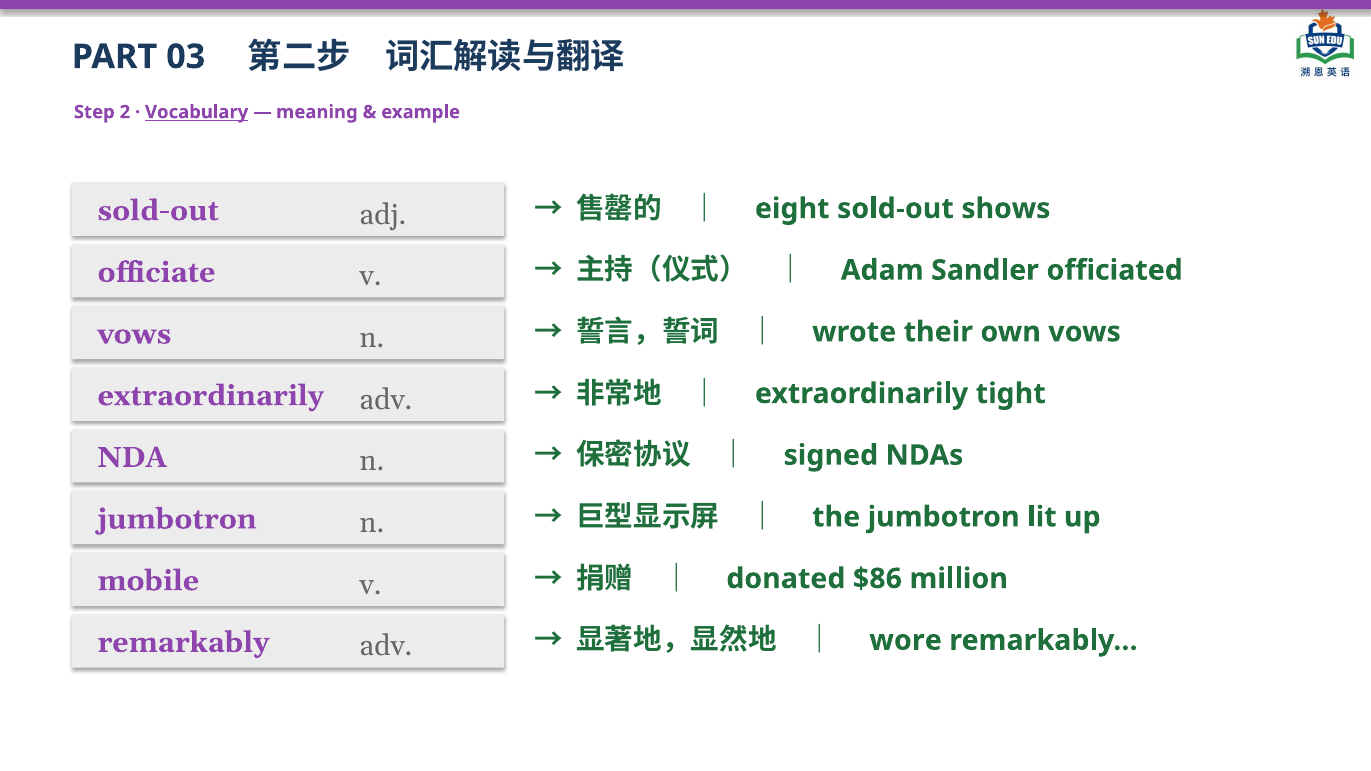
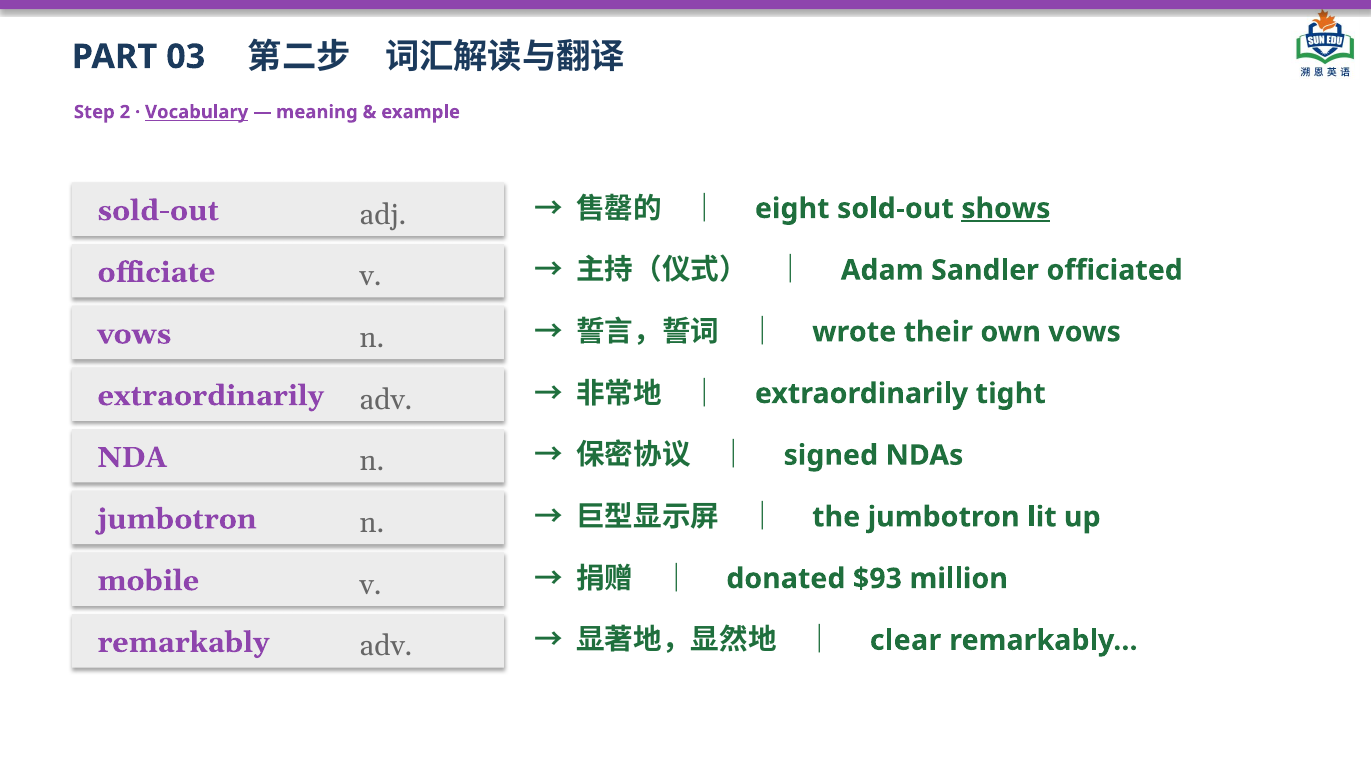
shows underline: none -> present (1006, 209)
$86: $86 -> $93 (877, 579)
wore: wore -> clear (906, 641)
